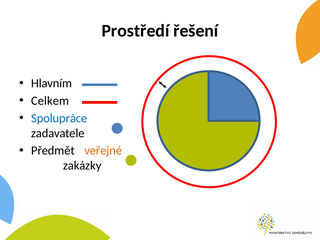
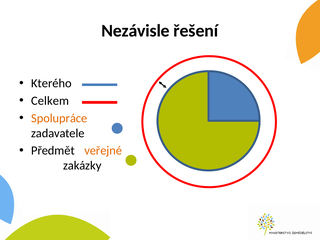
Prostředí: Prostředí -> Nezávisle (136, 31)
Hlavním: Hlavním -> Kterého (51, 83)
Spolupráce colour: blue -> orange (59, 118)
